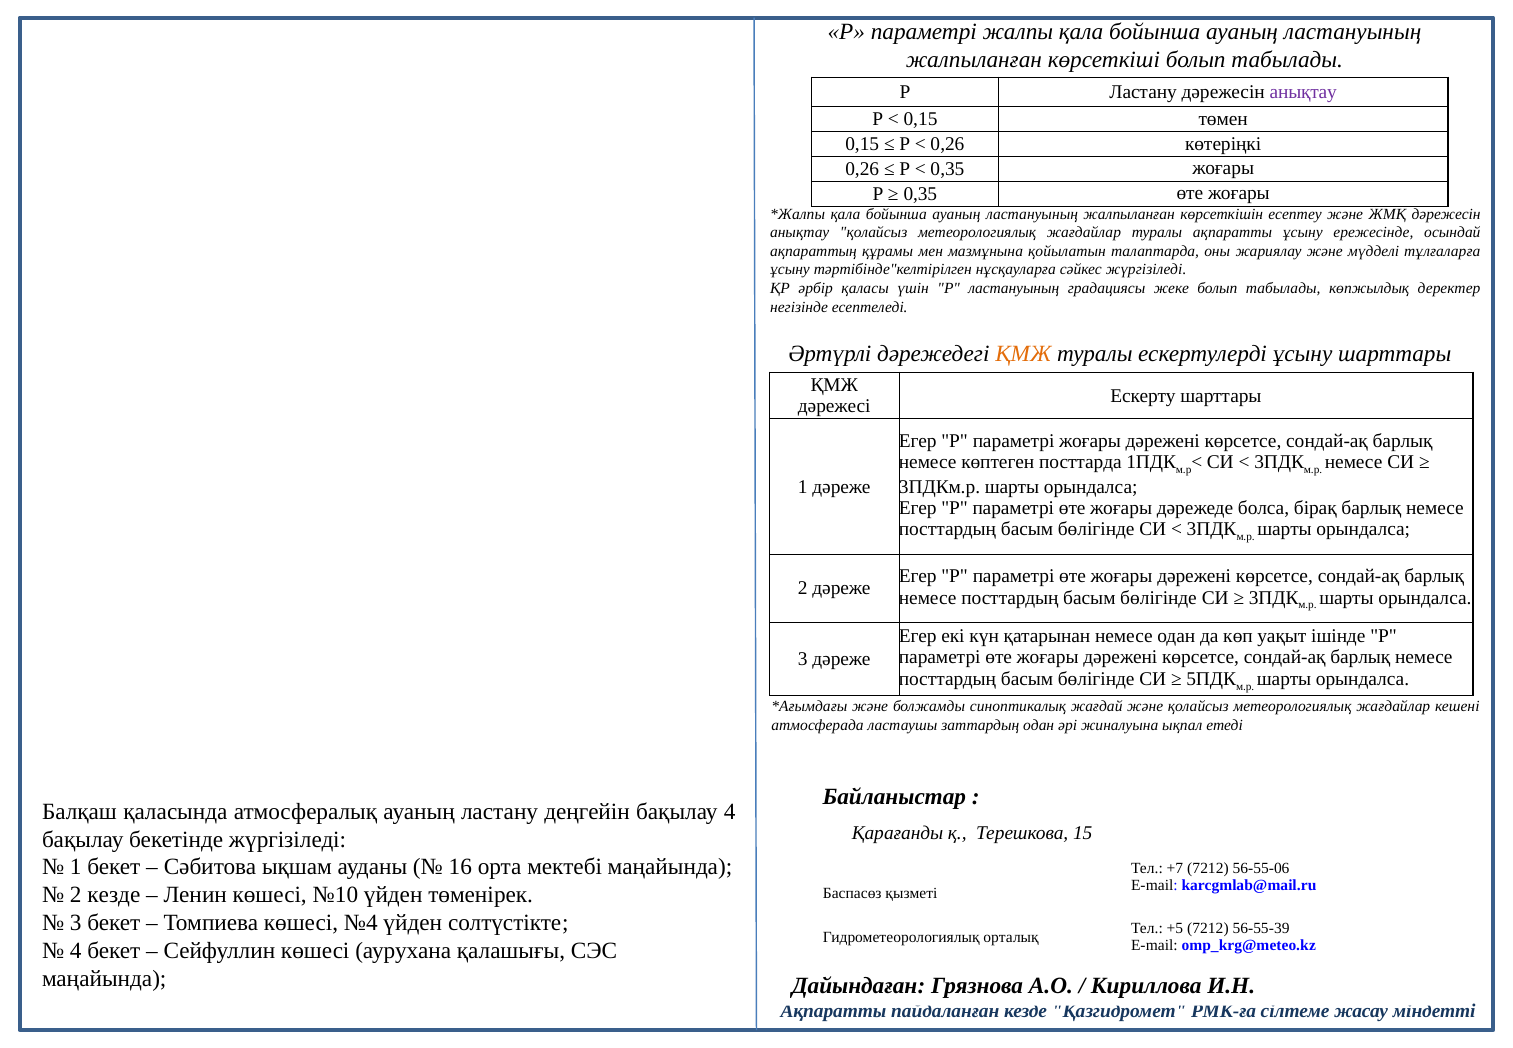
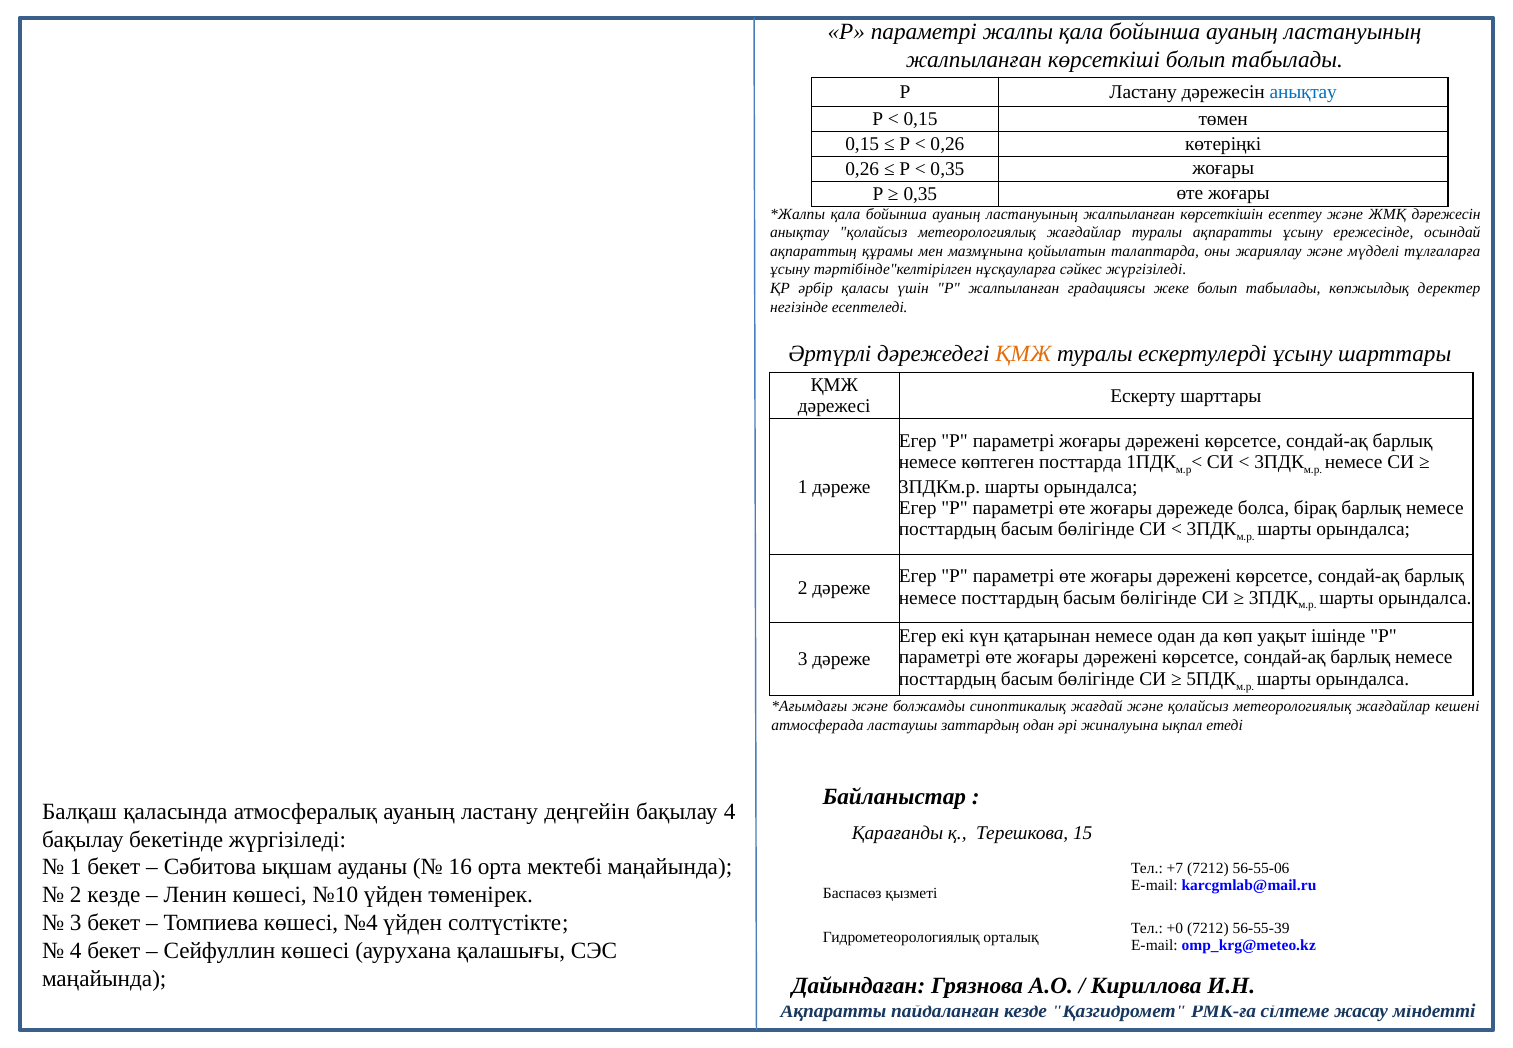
анықтау colour: purple -> blue (1303, 92)
Р ластануының: ластануының -> жалпыланған (1014, 288)
+5: +5 -> +0 (1175, 928)
